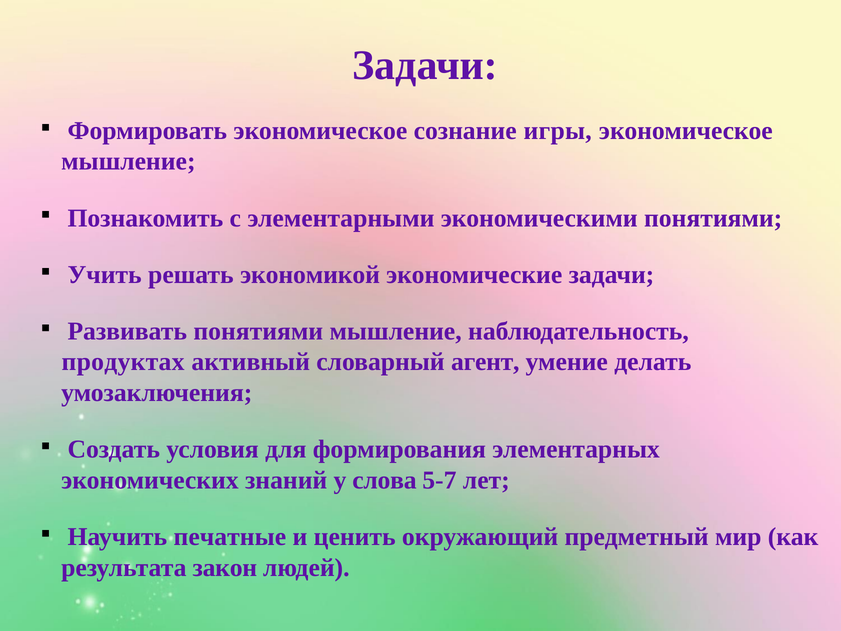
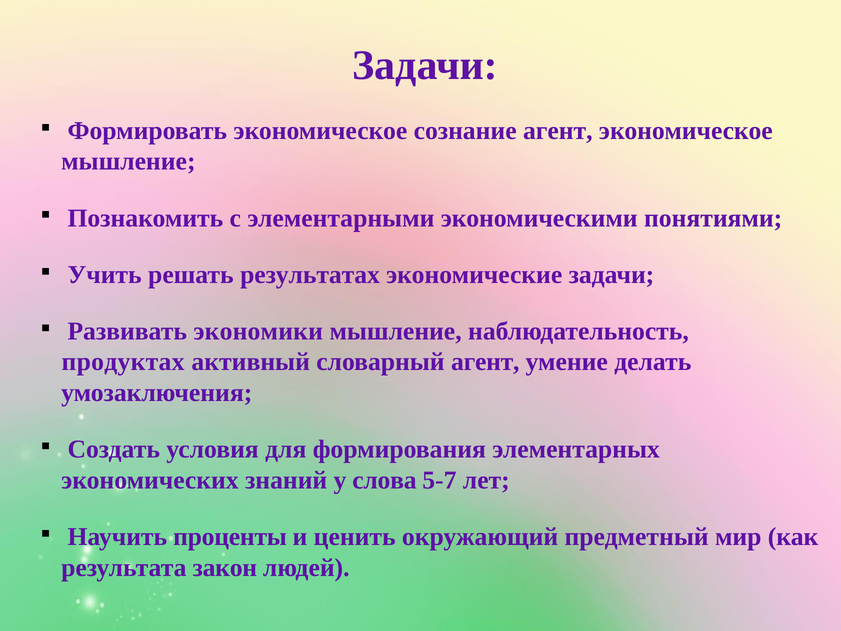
сознание игры: игры -> агент (558, 131)
экономикой: экономикой -> результатах (310, 274)
Развивать понятиями: понятиями -> экономики (258, 331)
печатные: печатные -> проценты (230, 537)
